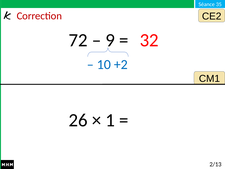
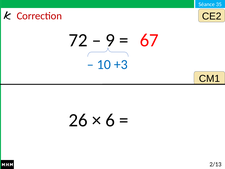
32: 32 -> 67 (149, 40)
+2: +2 -> +3 (121, 64)
1: 1 -> 6 (110, 120)
